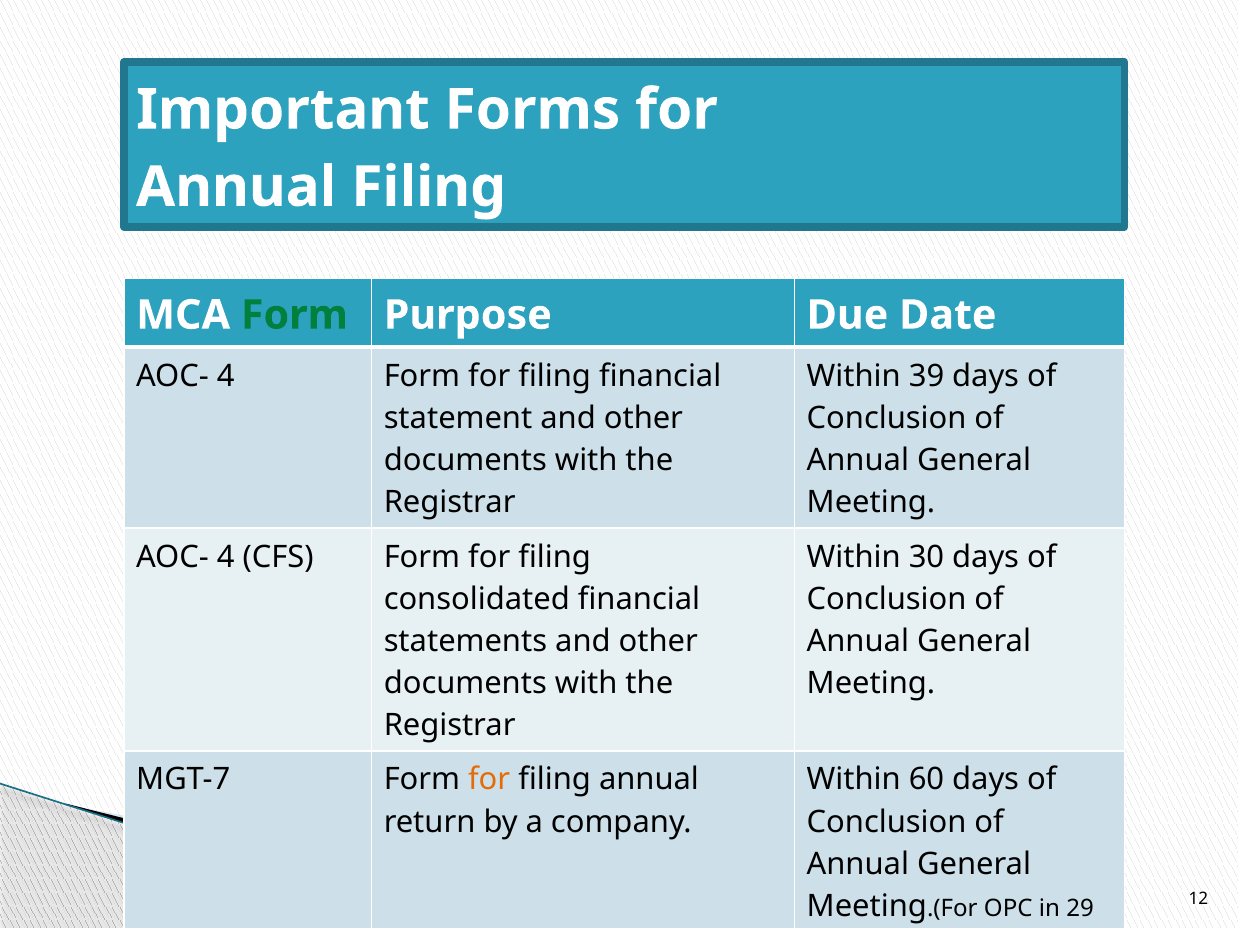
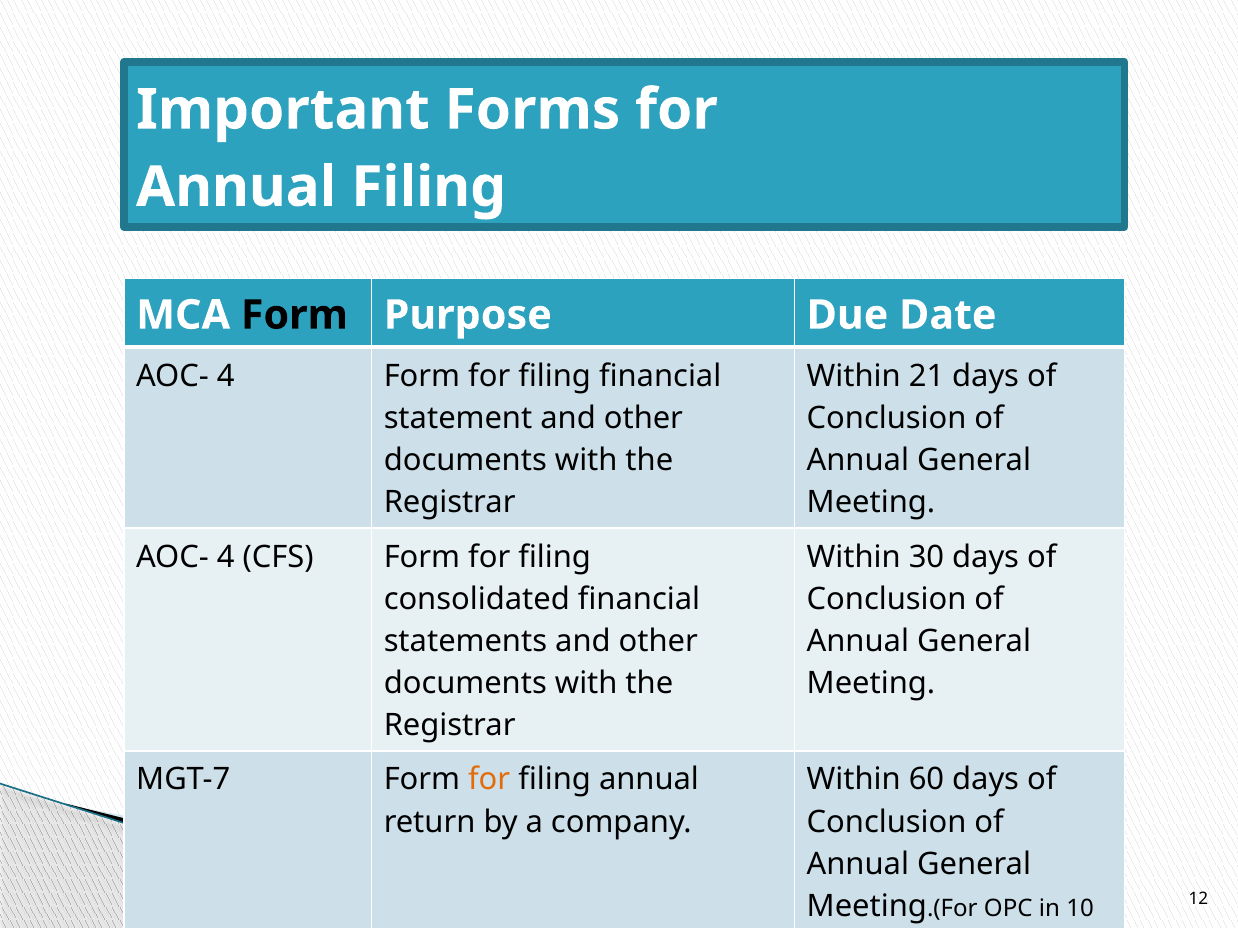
Form colour: green -> black (294, 315)
39: 39 -> 21 (927, 376)
29: 29 -> 10 (1080, 909)
